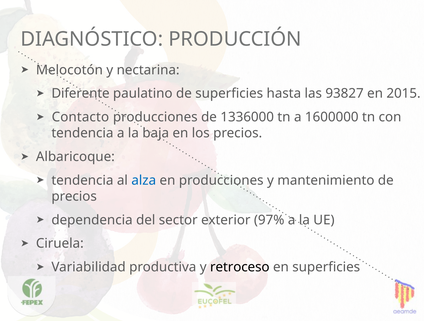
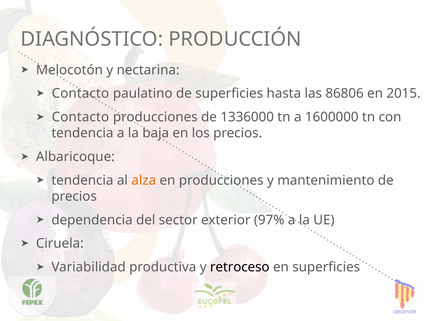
Diferente: Diferente -> Contacto (80, 94)
93827: 93827 -> 86806 (345, 94)
alza colour: blue -> orange (144, 180)
